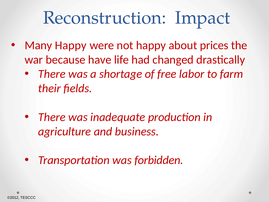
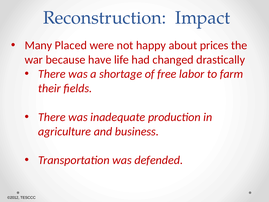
Many Happy: Happy -> Placed (71, 45)
forbidden: forbidden -> defended (159, 160)
